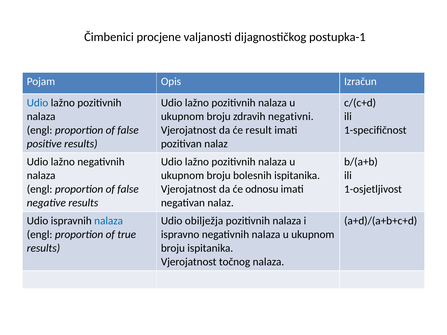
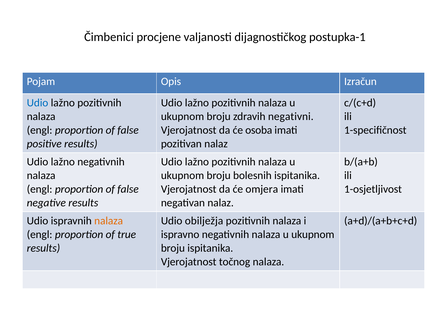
result: result -> osoba (259, 130)
odnosu: odnosu -> omjera (262, 189)
nalaza colour: blue -> orange (109, 221)
